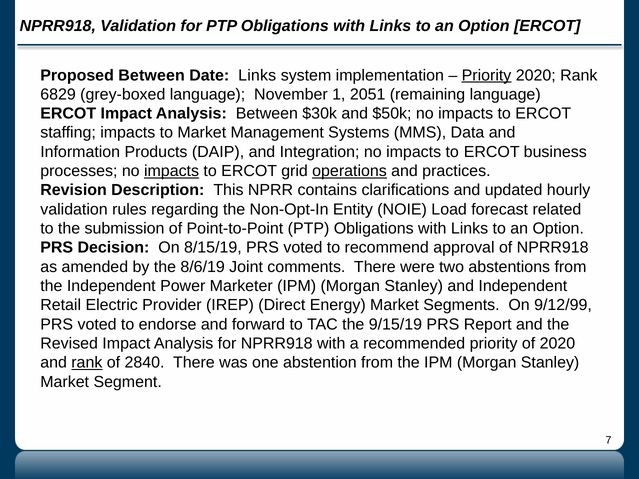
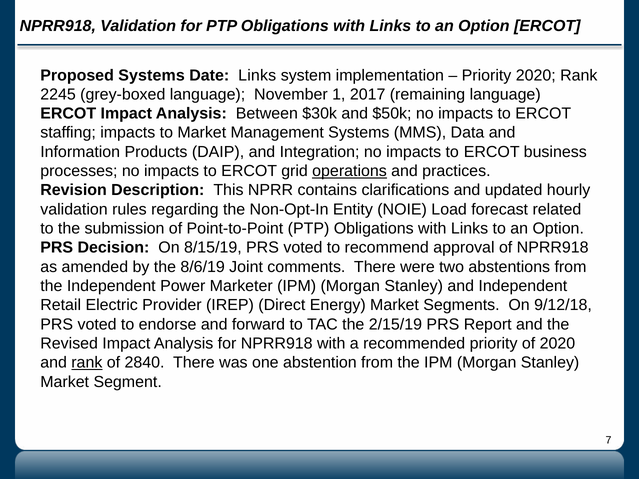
Proposed Between: Between -> Systems (152, 75)
Priority underline: present -> none (487, 75)
6829: 6829 -> 2245 (58, 94)
2051: 2051 -> 2017 (368, 94)
impacts underline: present -> none (172, 171)
9/12/99: 9/12/99 -> 9/12/18 (563, 305)
9/15/19: 9/15/19 -> 2/15/19 (395, 324)
